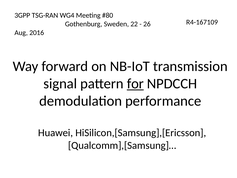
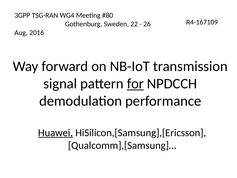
Huawei underline: none -> present (56, 133)
